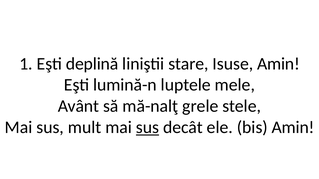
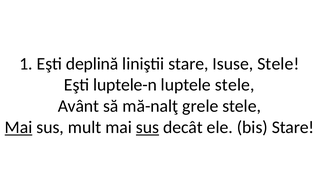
Isuse Amin: Amin -> Stele (278, 64)
lumină-n: lumină-n -> luptele-n (125, 85)
luptele mele: mele -> stele (235, 85)
Mai underline: none -> present (19, 128)
bis Amin: Amin -> Stare (293, 128)
